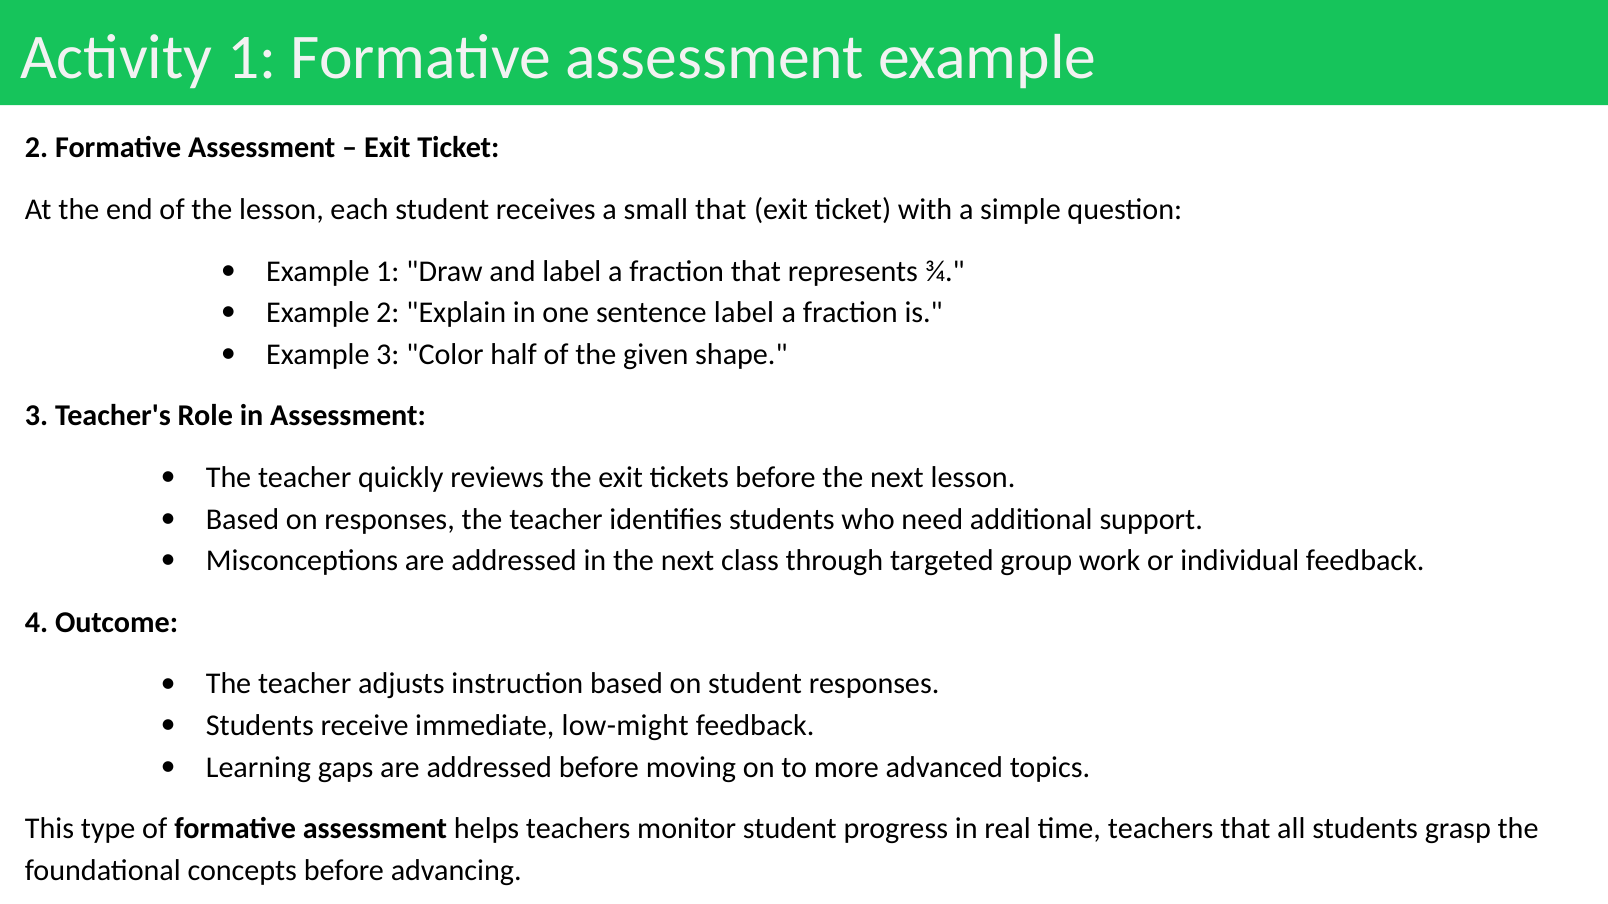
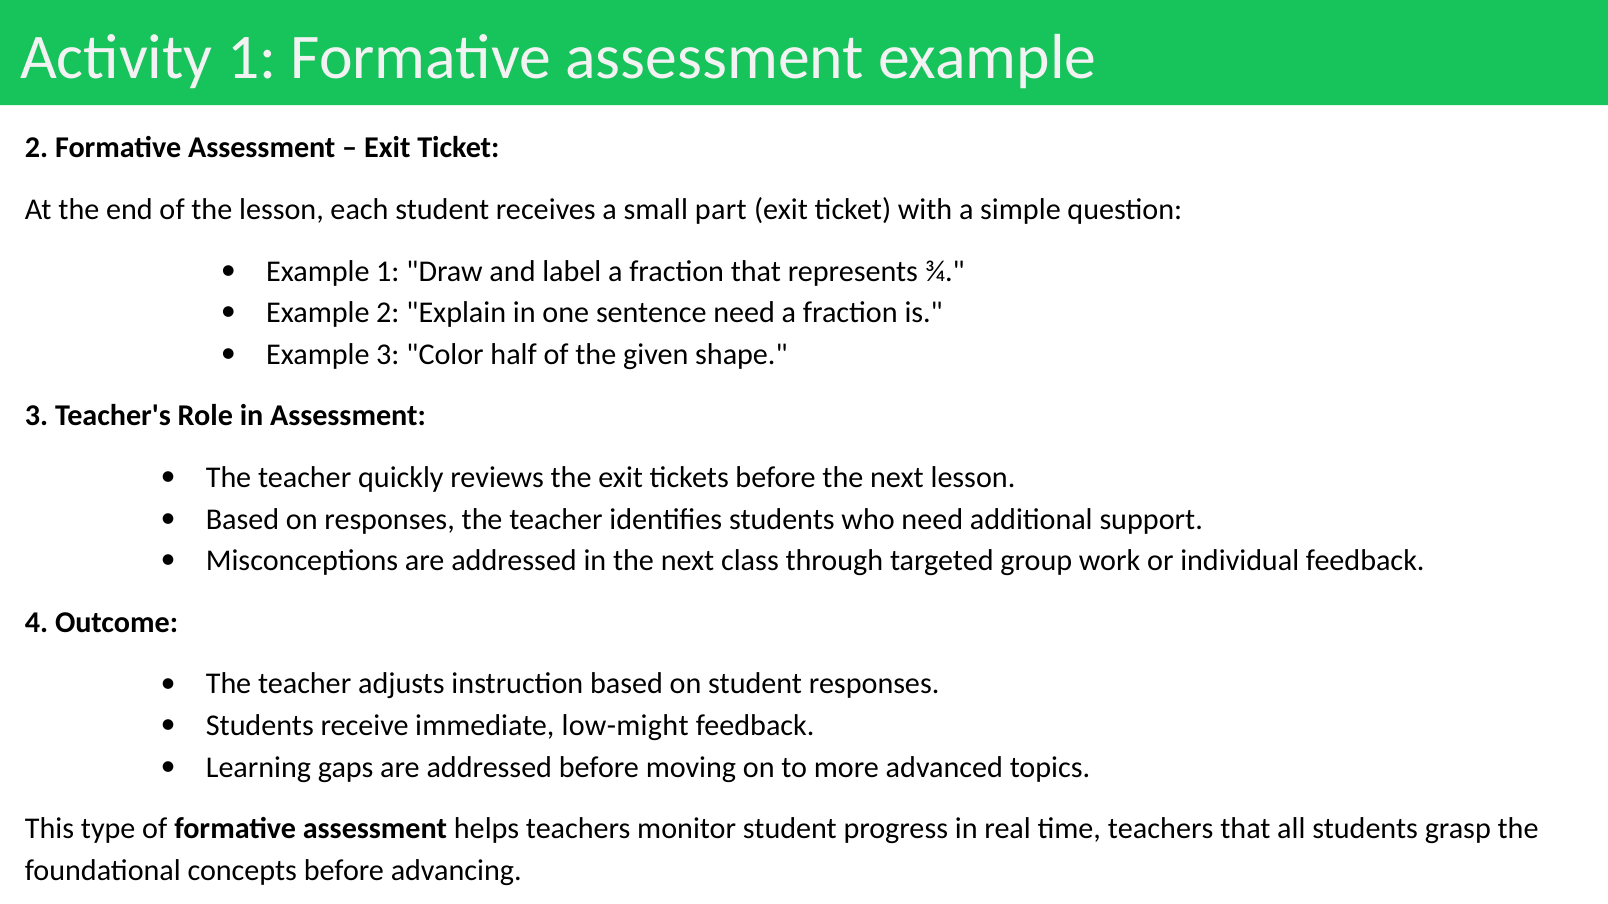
small that: that -> part (721, 210)
sentence label: label -> need (744, 313)
